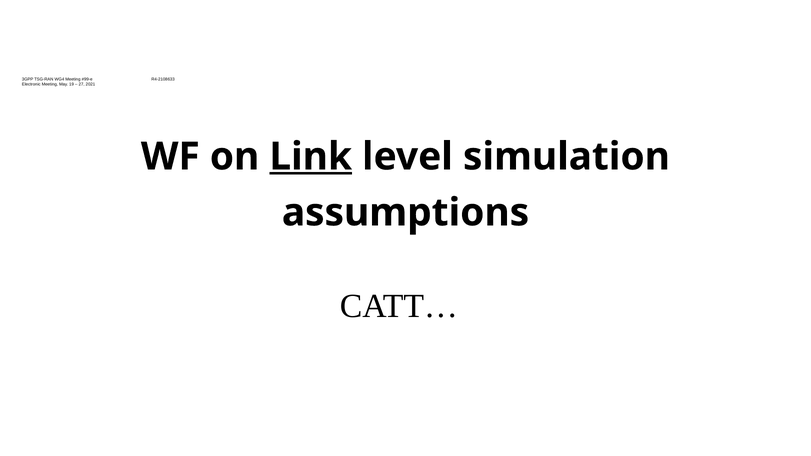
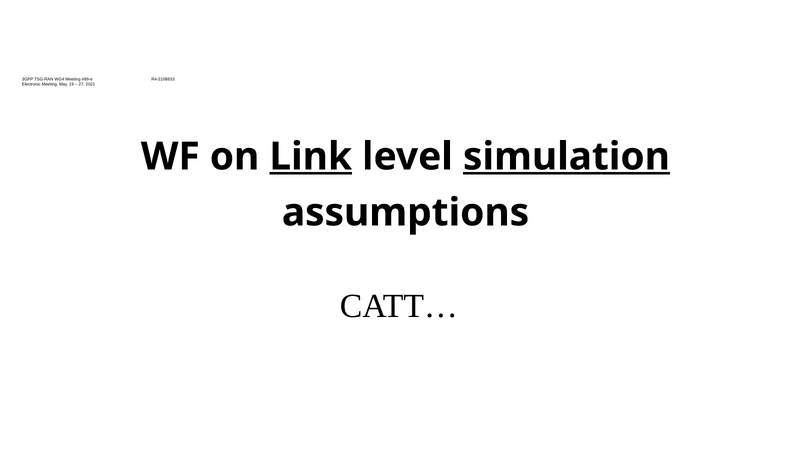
simulation underline: none -> present (566, 157)
